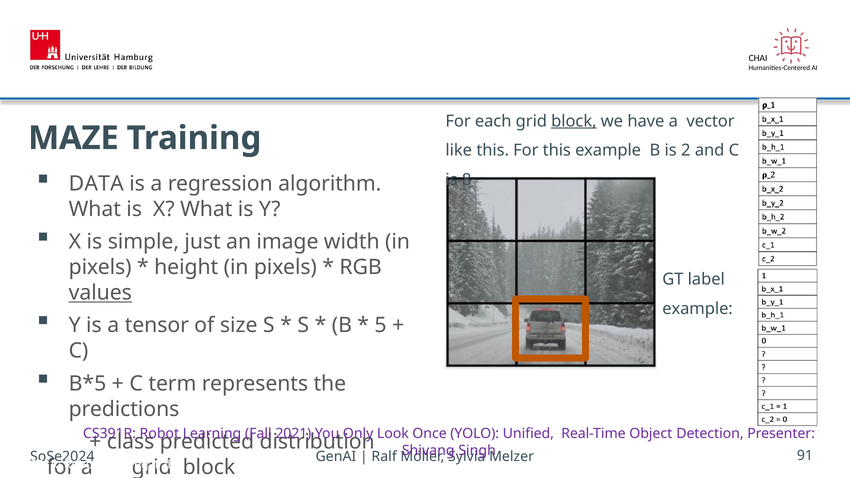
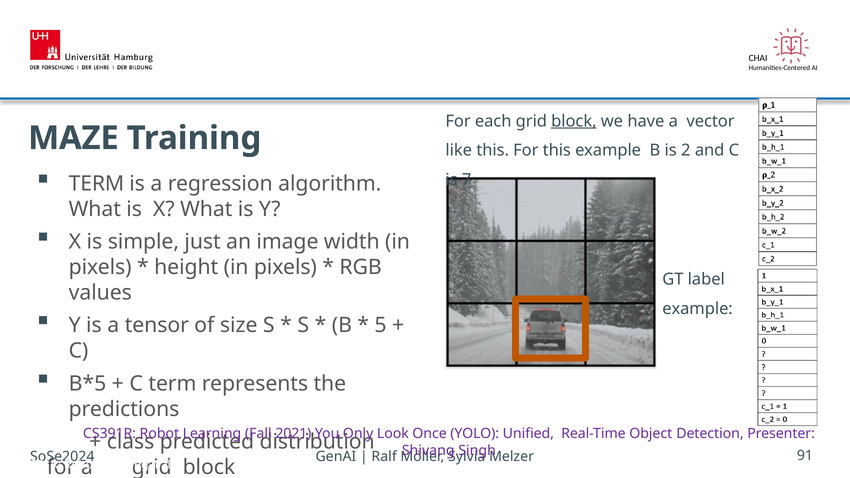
DATA: DATA -> TERM (96, 184)
8: 8 -> 7 (467, 180)
values underline: present -> none (100, 293)
